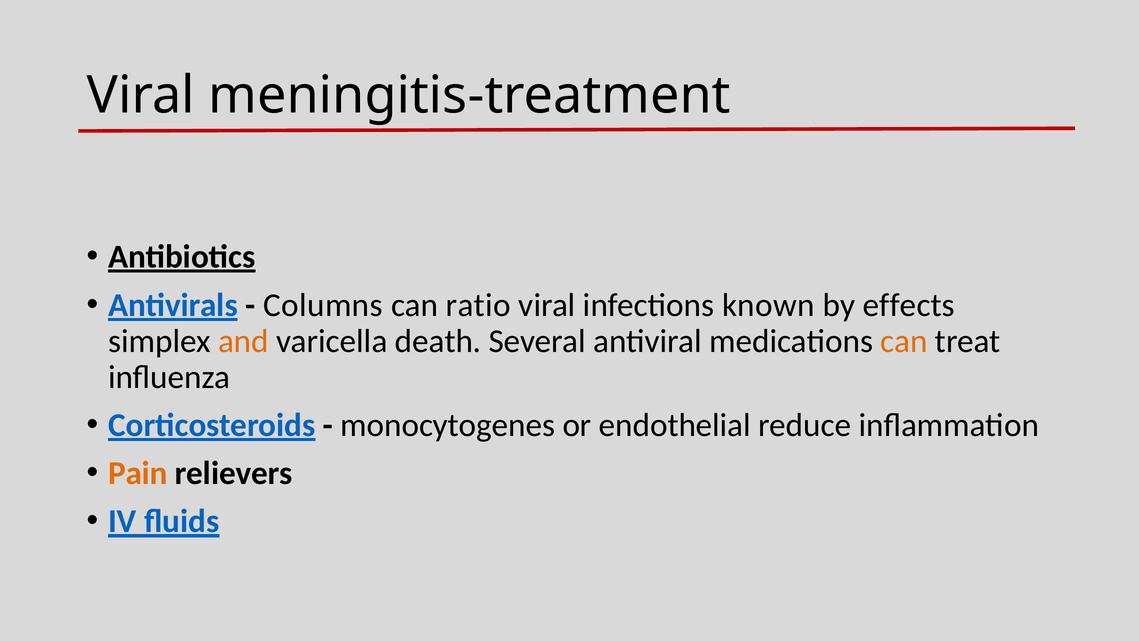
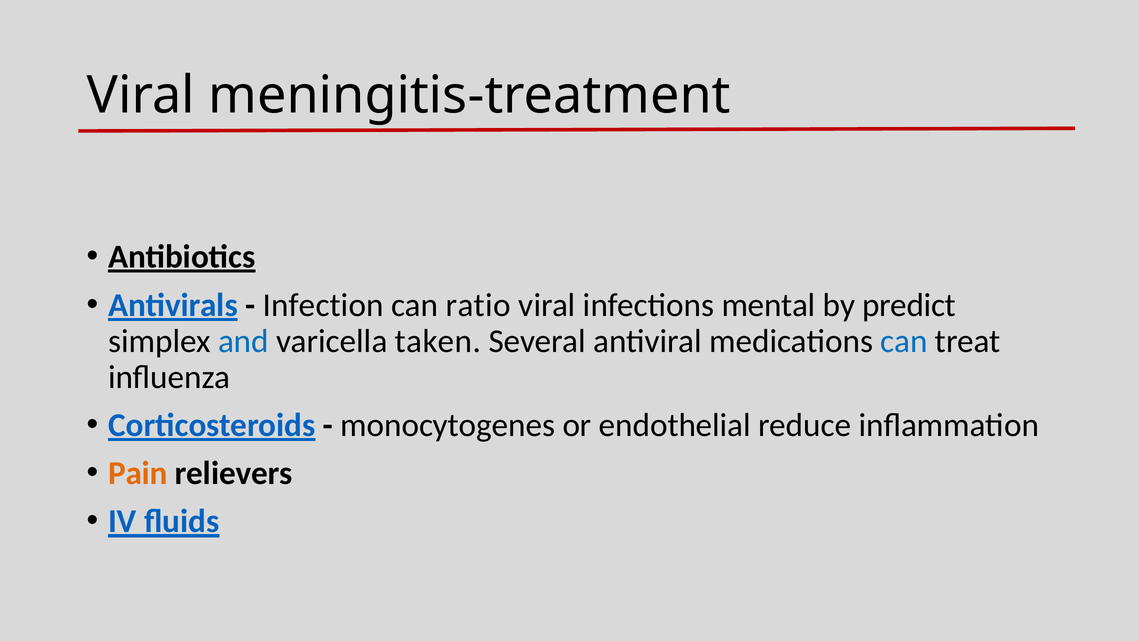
Columns: Columns -> Infection (323, 305)
known: known -> mental (769, 305)
effects: effects -> predict (909, 305)
and colour: orange -> blue (243, 341)
death: death -> taken (438, 341)
can colour: orange -> blue (904, 341)
